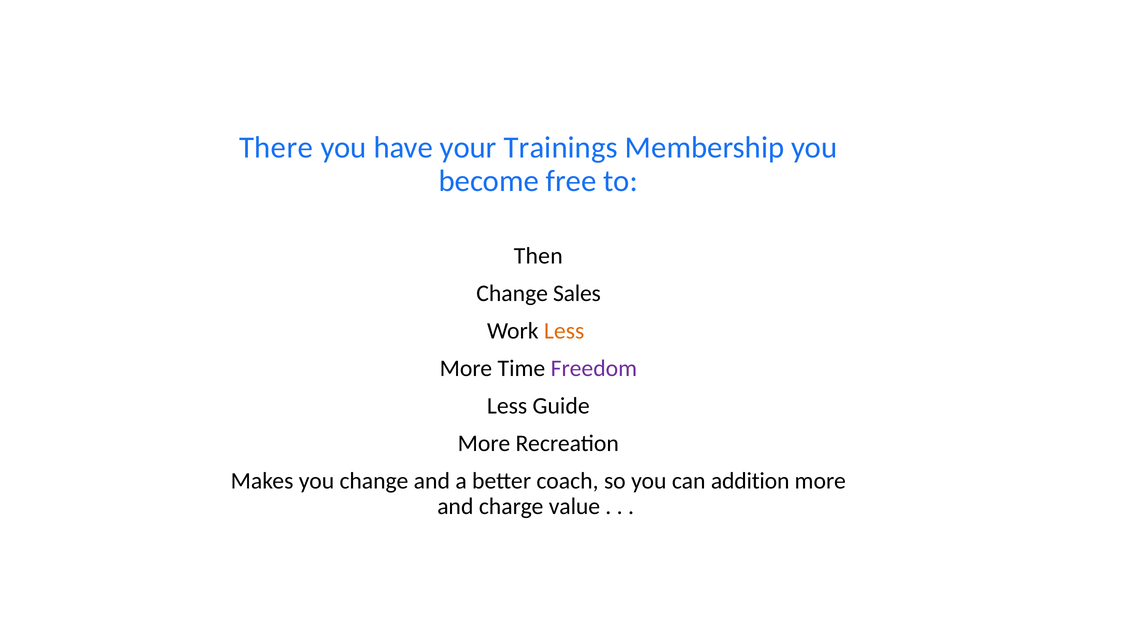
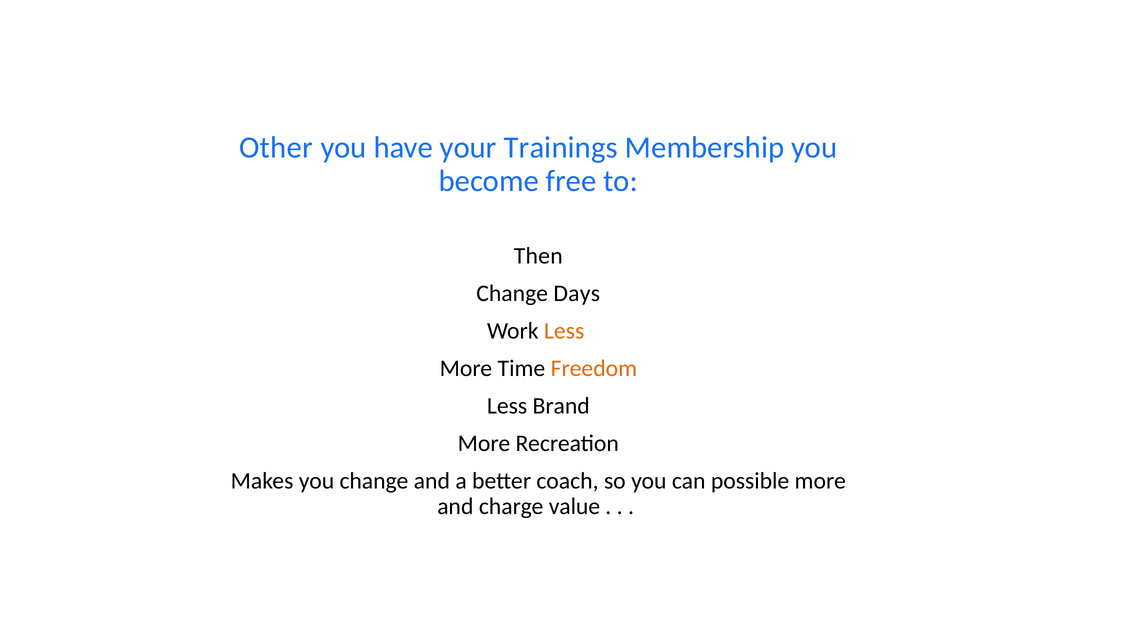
There: There -> Other (276, 148)
Sales: Sales -> Days (577, 293)
Freedom colour: purple -> orange (594, 368)
Guide: Guide -> Brand (561, 405)
addition: addition -> possible (750, 480)
